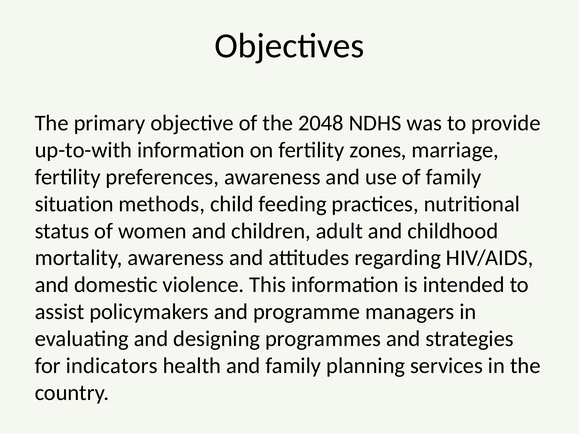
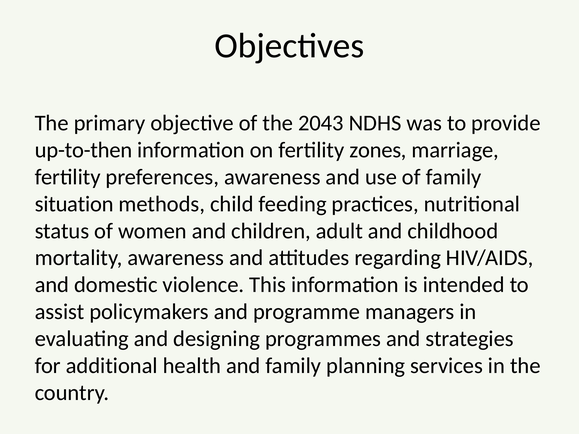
2048: 2048 -> 2043 (321, 123)
up-to-with: up-to-with -> up-to-then (83, 150)
indicators: indicators -> additional (112, 366)
